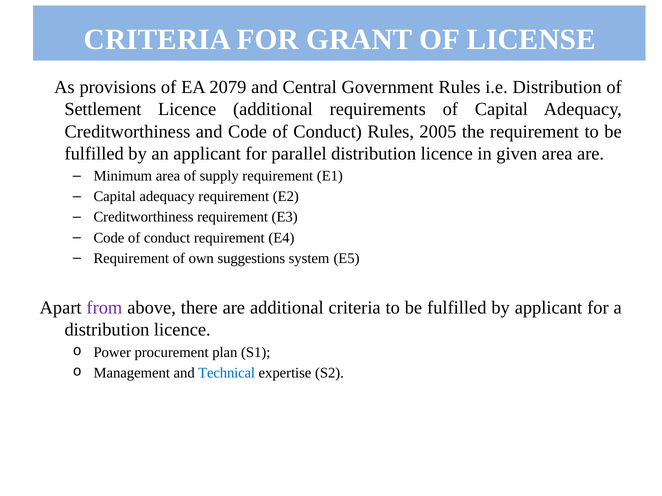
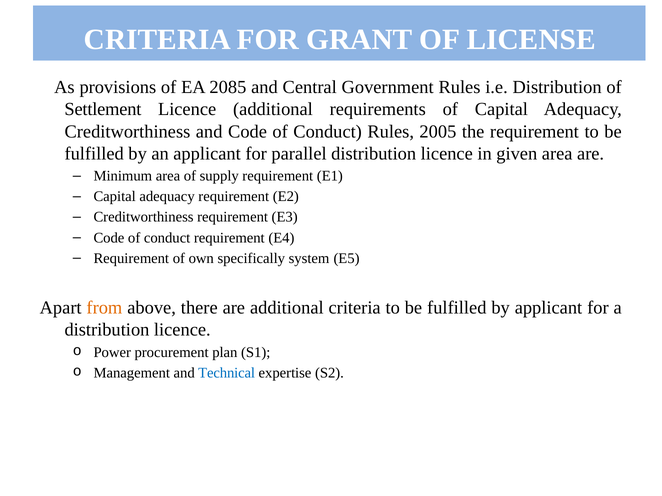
2079: 2079 -> 2085 (228, 87)
suggestions: suggestions -> specifically (251, 258)
from colour: purple -> orange (104, 308)
